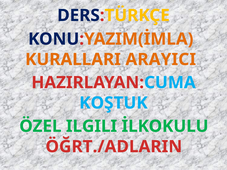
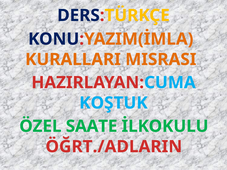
ARAYICI: ARAYICI -> MISRASI (161, 60)
ILGILI: ILGILI -> SAATE (92, 126)
